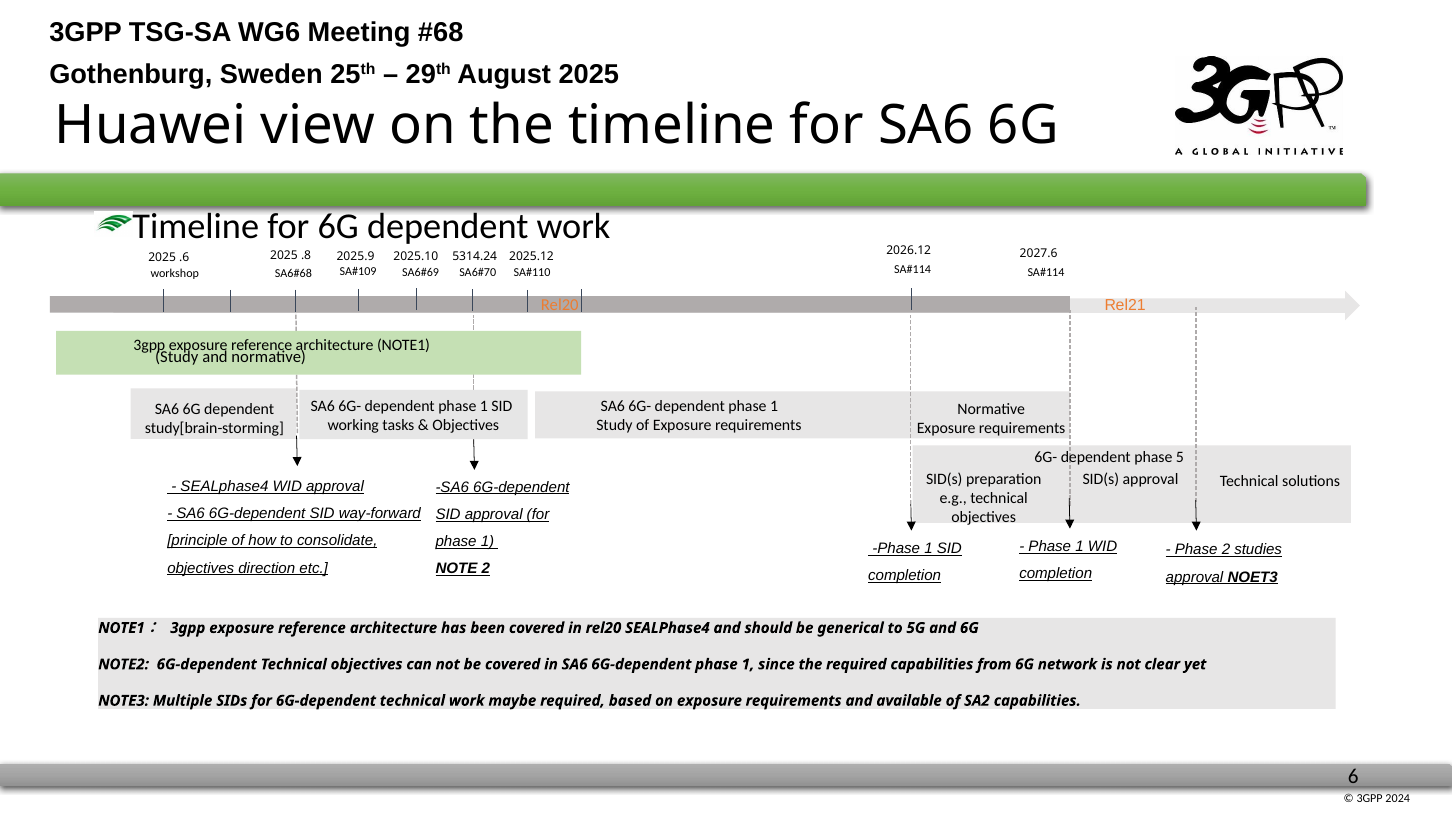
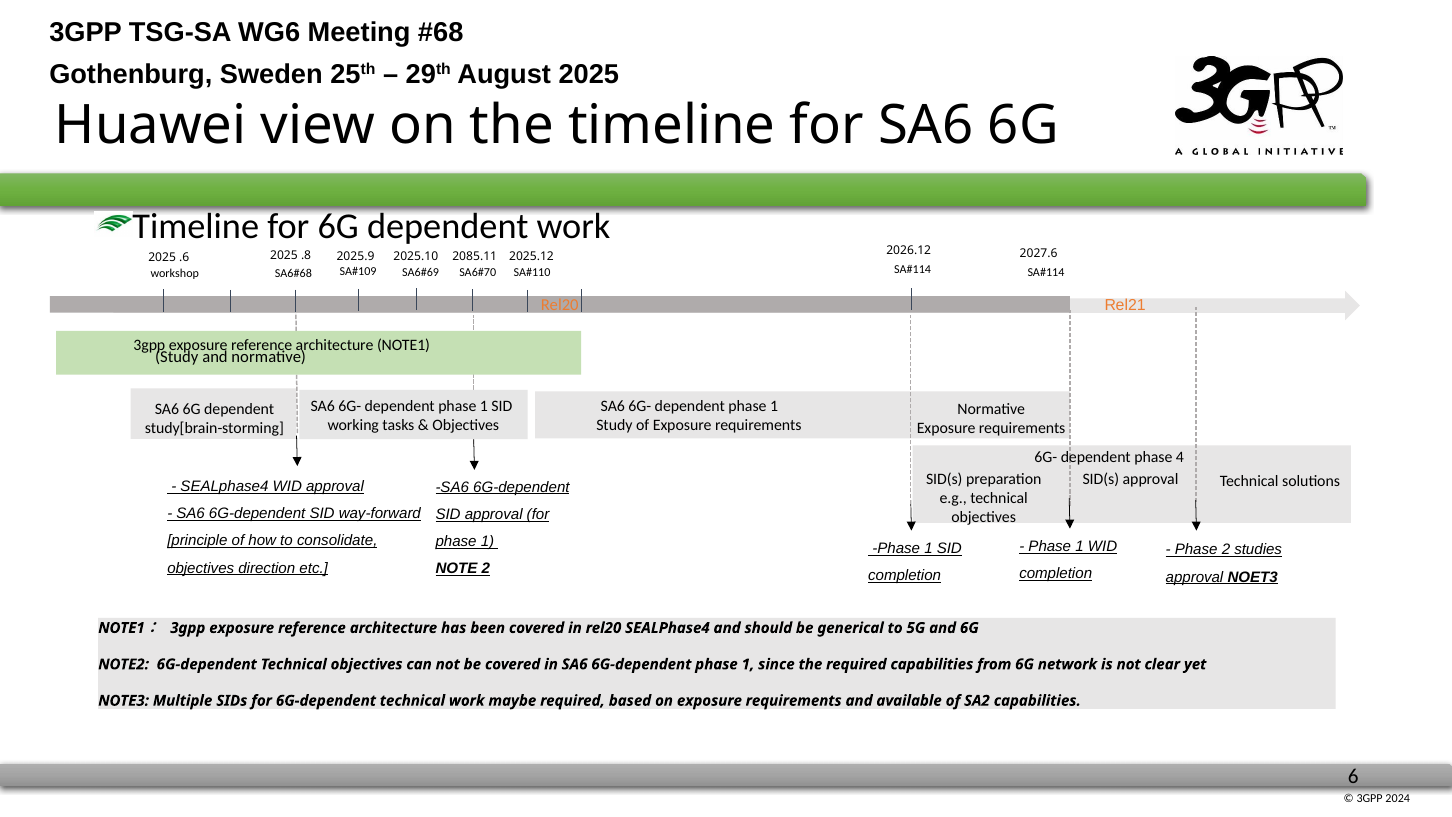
5314.24: 5314.24 -> 2085.11 (475, 256)
5: 5 -> 4 (1180, 457)
